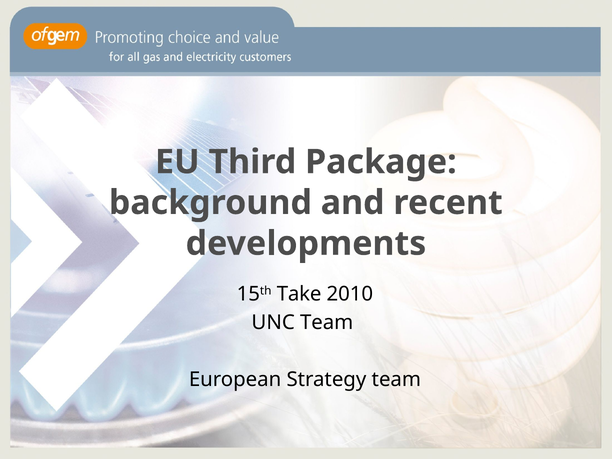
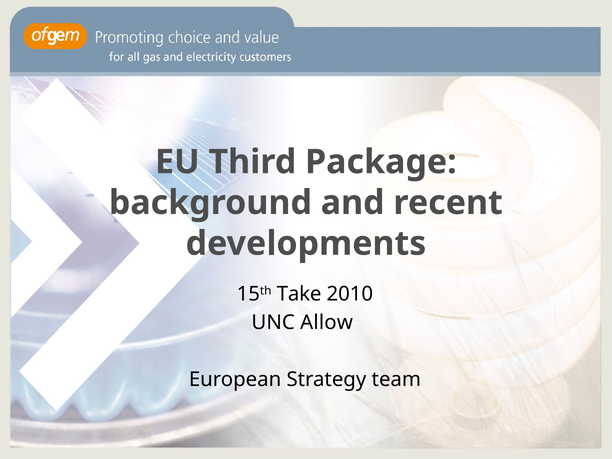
UNC Team: Team -> Allow (327, 323)
